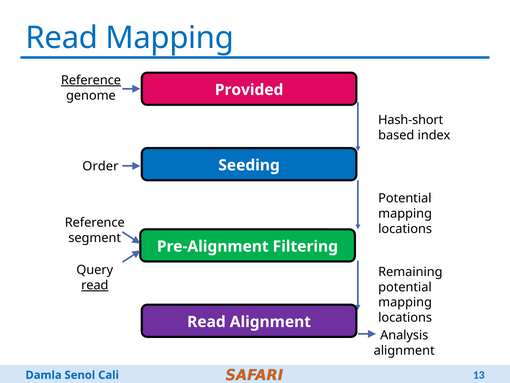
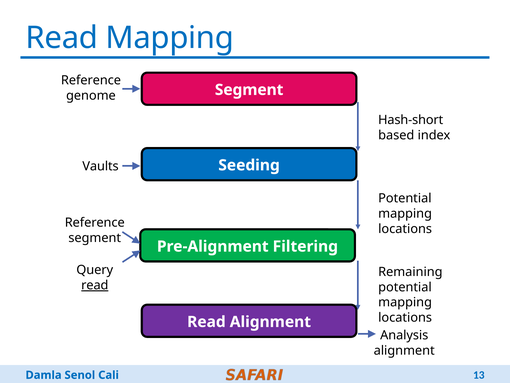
Reference underline: present -> none (91, 80)
Provided: Provided -> Segment (249, 90)
Order: Order -> Vaults (101, 166)
